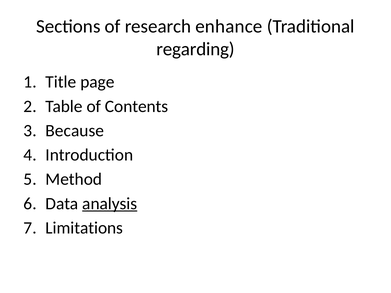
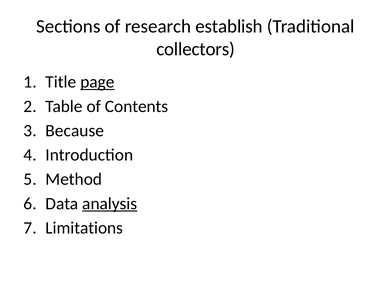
enhance: enhance -> establish (229, 26)
regarding: regarding -> collectors (196, 49)
page underline: none -> present (97, 82)
